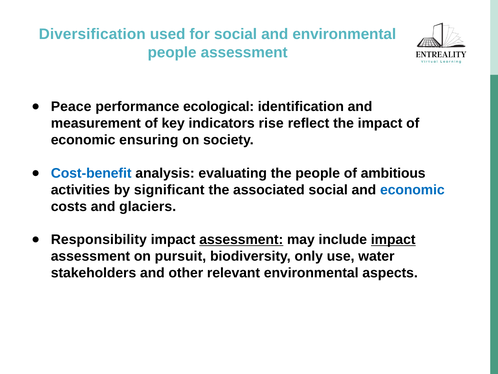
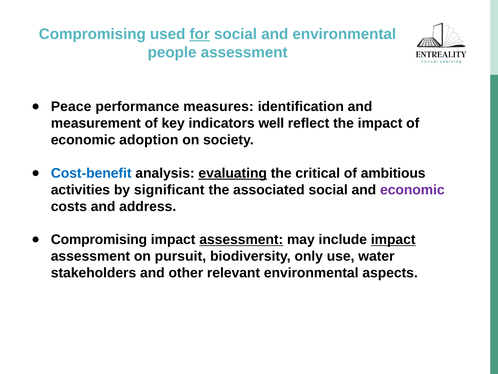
Diversification: Diversification -> Compromising (92, 34)
for underline: none -> present (200, 34)
ecological: ecological -> measures (218, 107)
rise: rise -> well (271, 123)
ensuring: ensuring -> adoption (149, 140)
evaluating underline: none -> present (233, 173)
the people: people -> critical (318, 173)
economic colour: blue -> purple (412, 190)
glaciers: glaciers -> address (148, 206)
Responsibility: Responsibility -> Compromising (99, 239)
